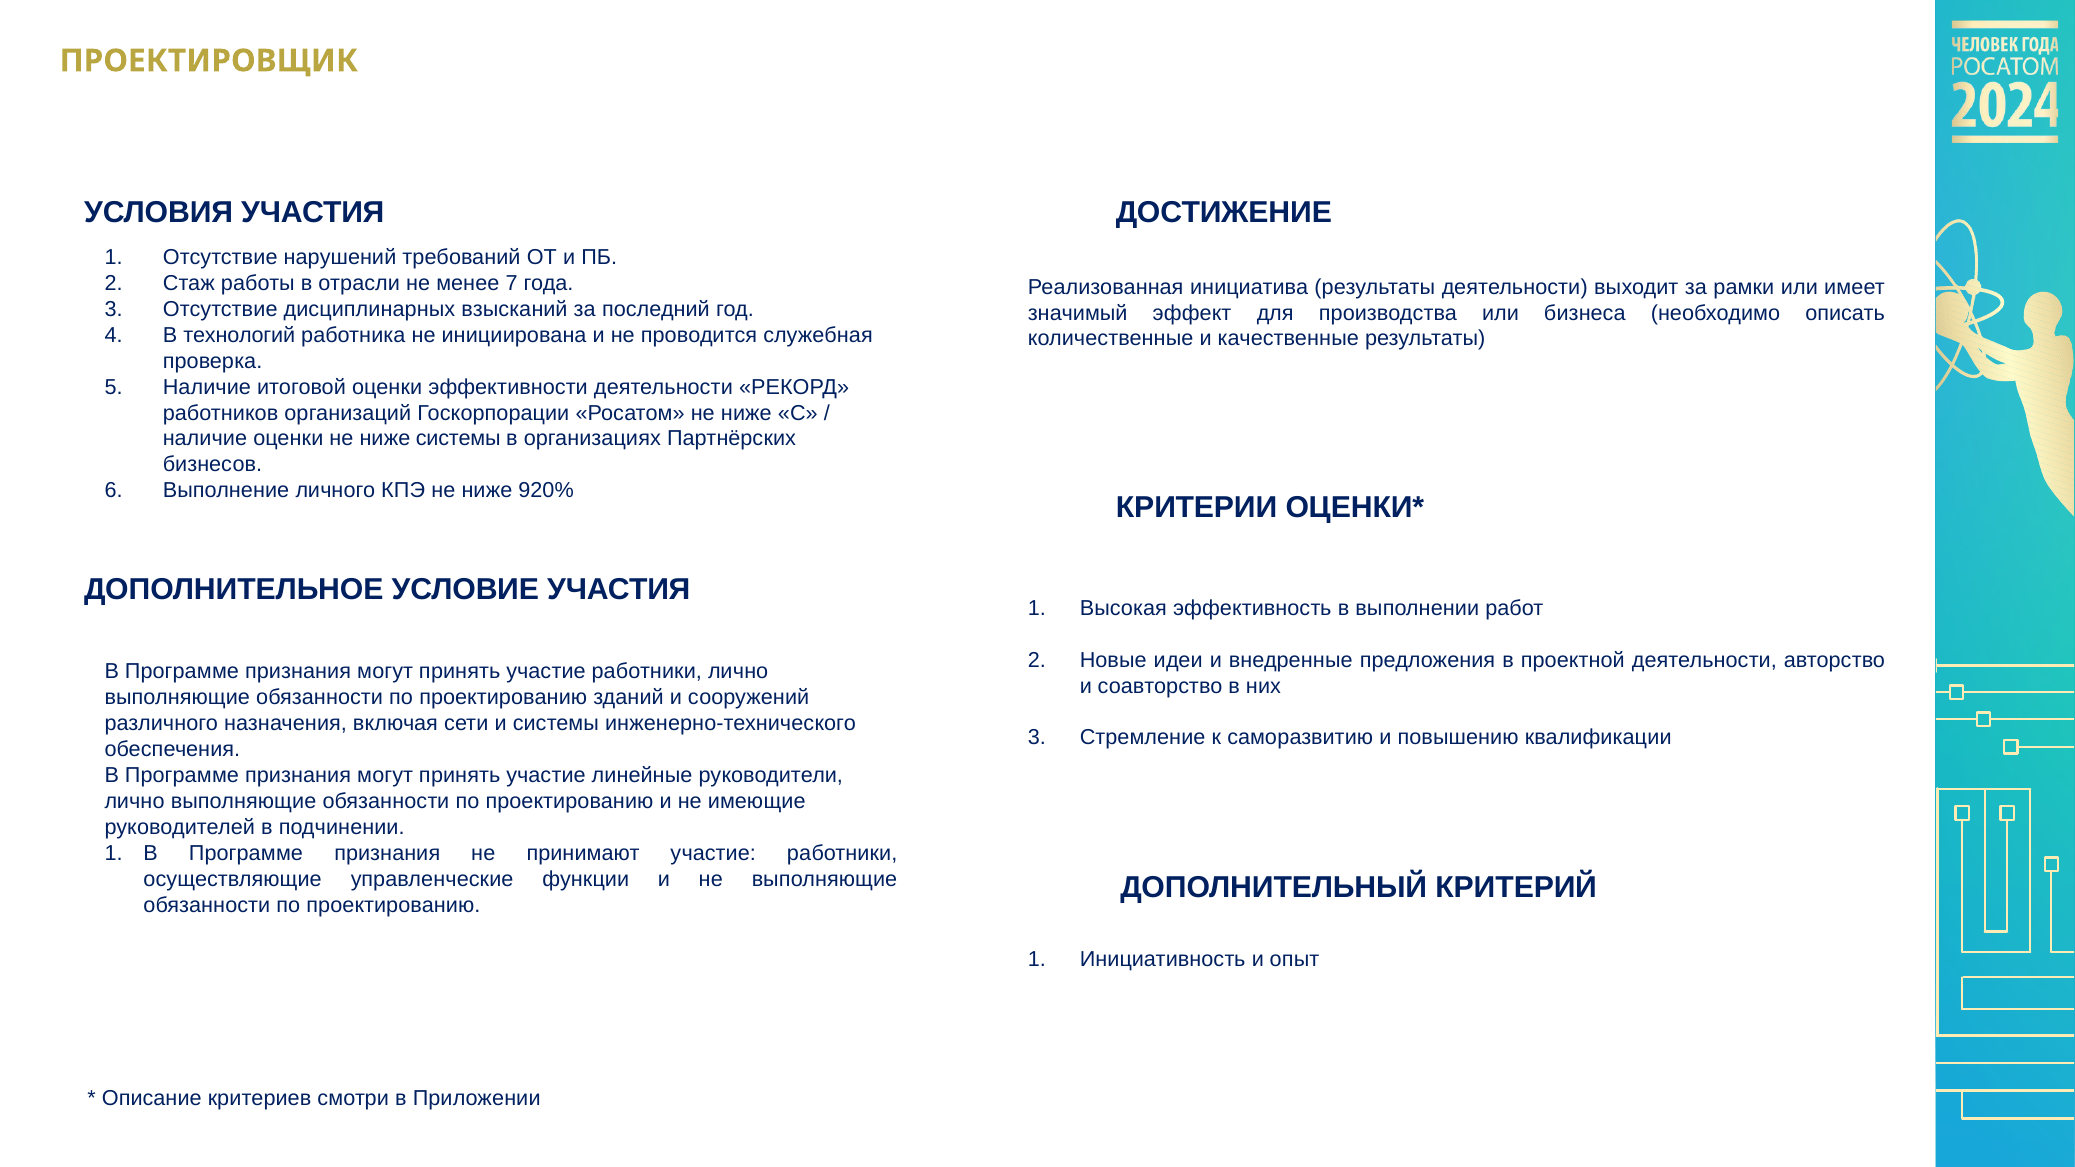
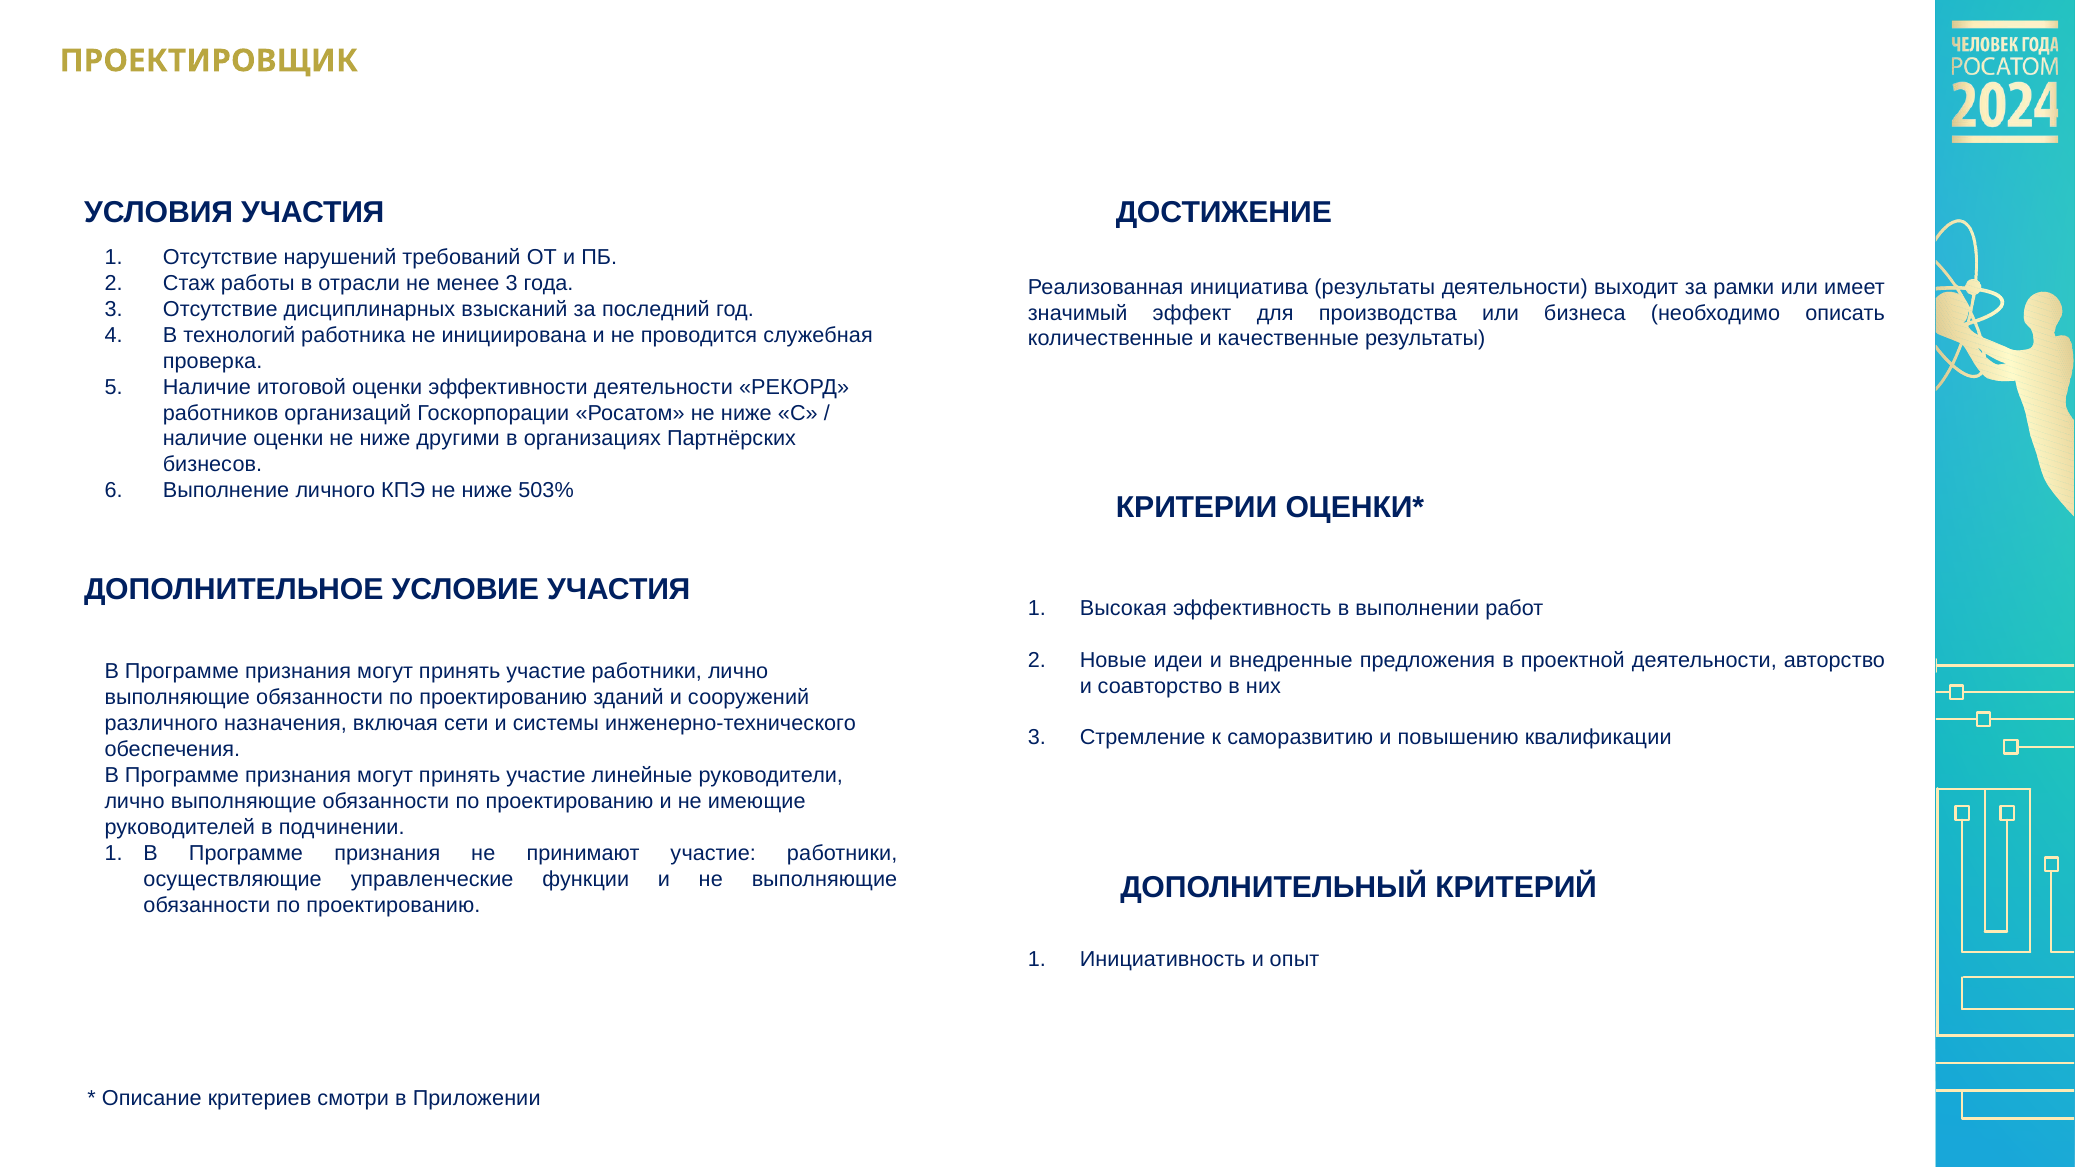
менее 7: 7 -> 3 (512, 283)
ниже системы: системы -> другими (458, 439)
920%: 920% -> 503% (546, 491)
